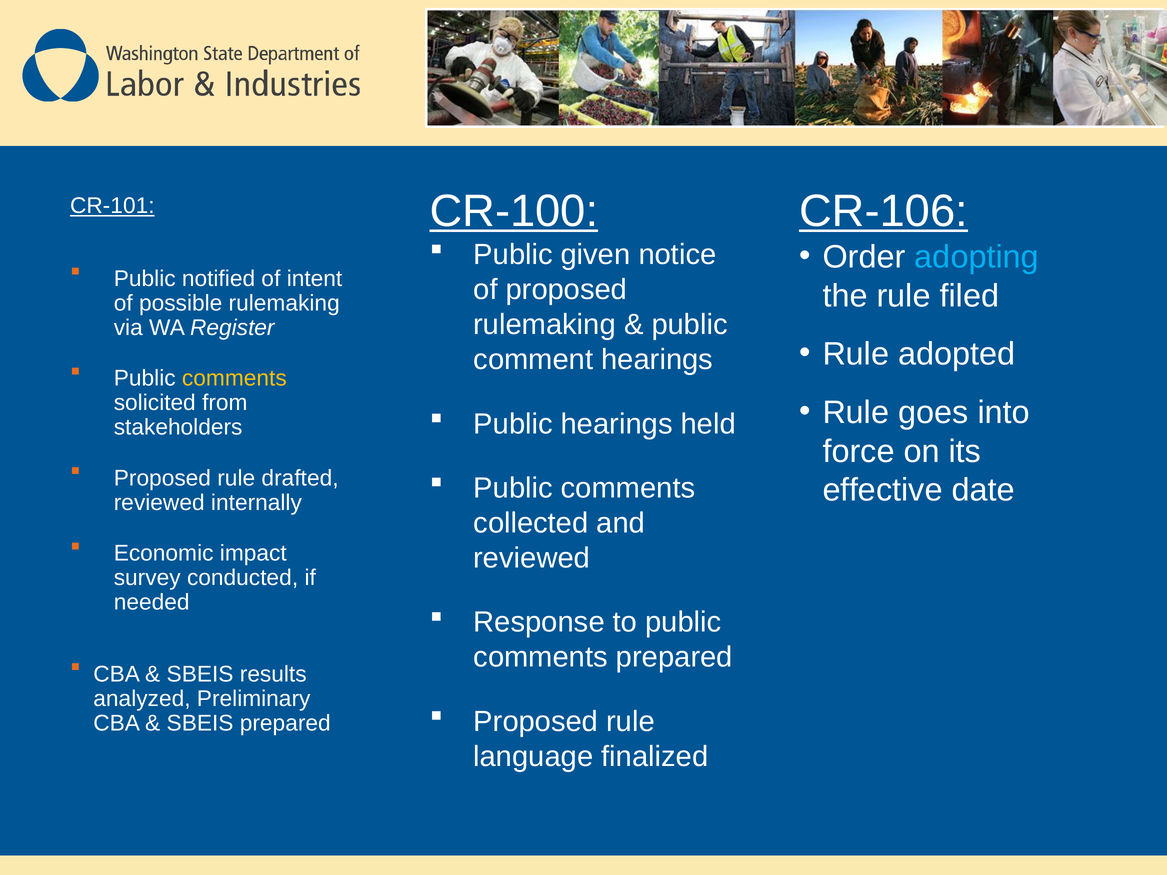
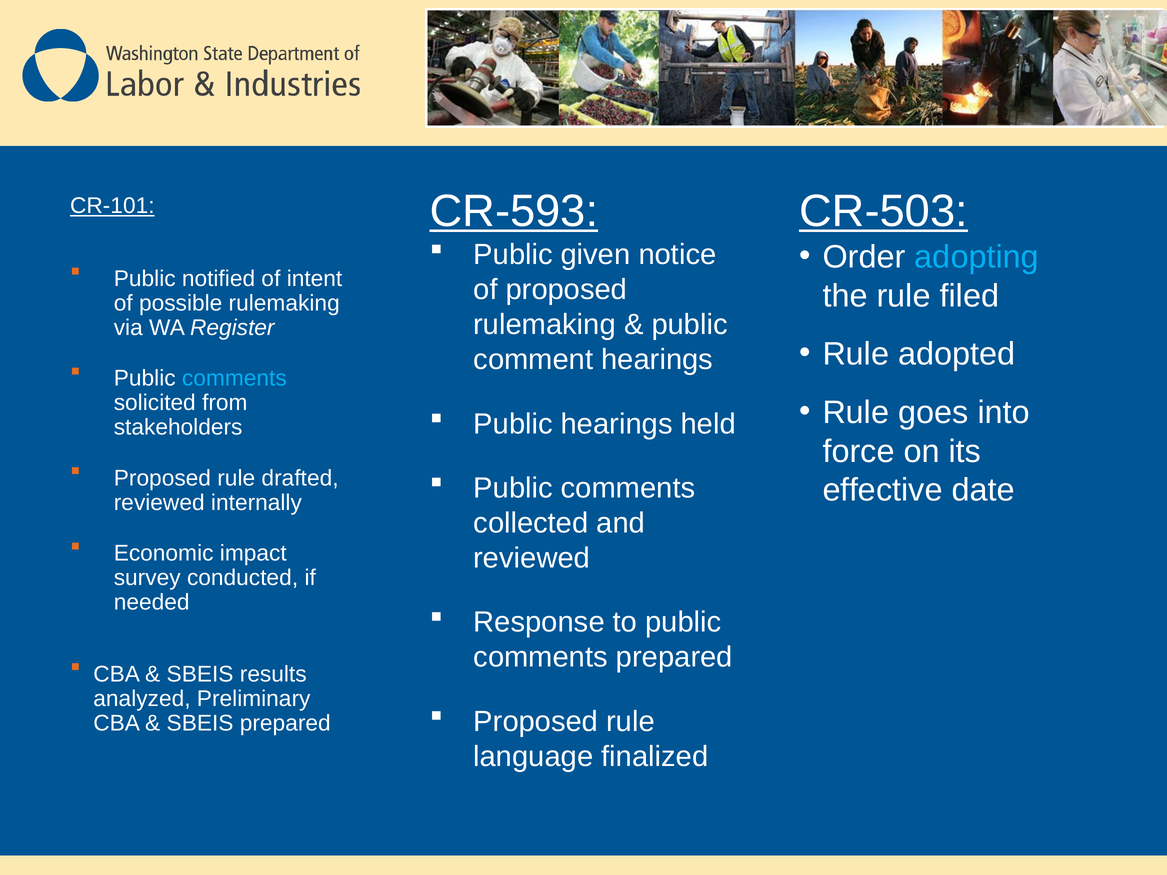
CR-100: CR-100 -> CR-593 (514, 211)
CR-106: CR-106 -> CR-503 (884, 211)
comments colour: yellow -> light blue (234, 378)
